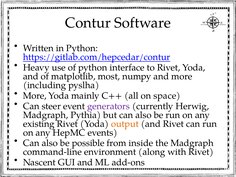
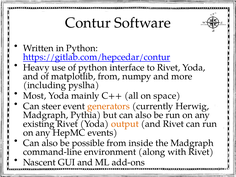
matplotlib most: most -> from (109, 76)
More: More -> Most (35, 96)
generators colour: purple -> orange (108, 106)
